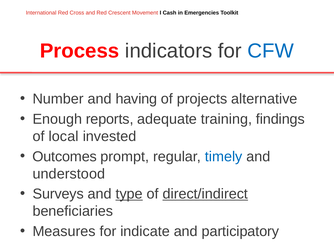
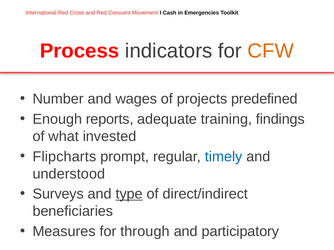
CFW colour: blue -> orange (271, 51)
having: having -> wages (136, 99)
alternative: alternative -> predefined (264, 99)
local: local -> what (64, 137)
Outcomes: Outcomes -> Flipcharts (64, 157)
direct/indirect underline: present -> none (205, 194)
indicate: indicate -> through (145, 232)
